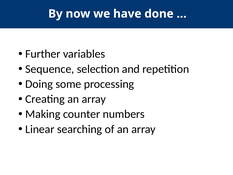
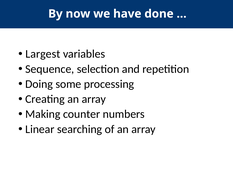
Further: Further -> Largest (43, 54)
